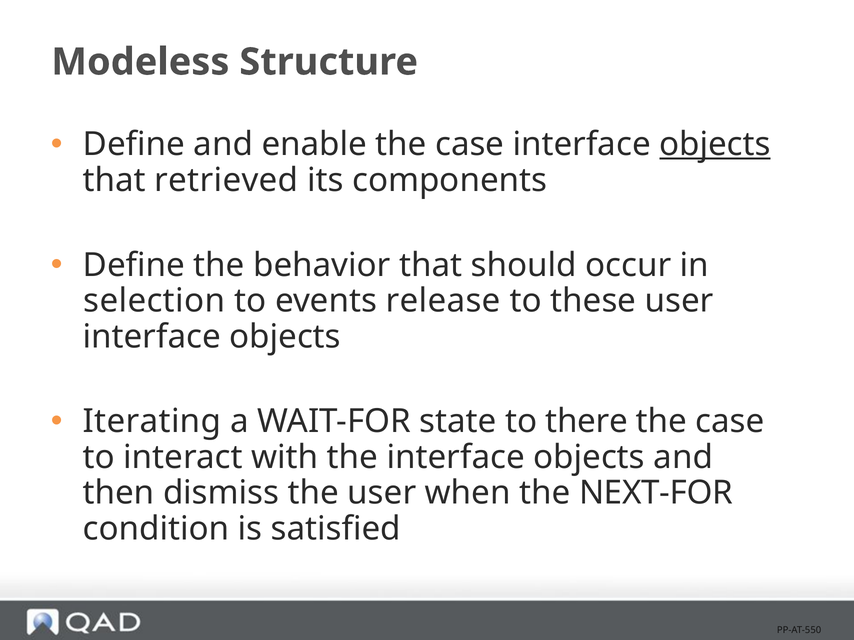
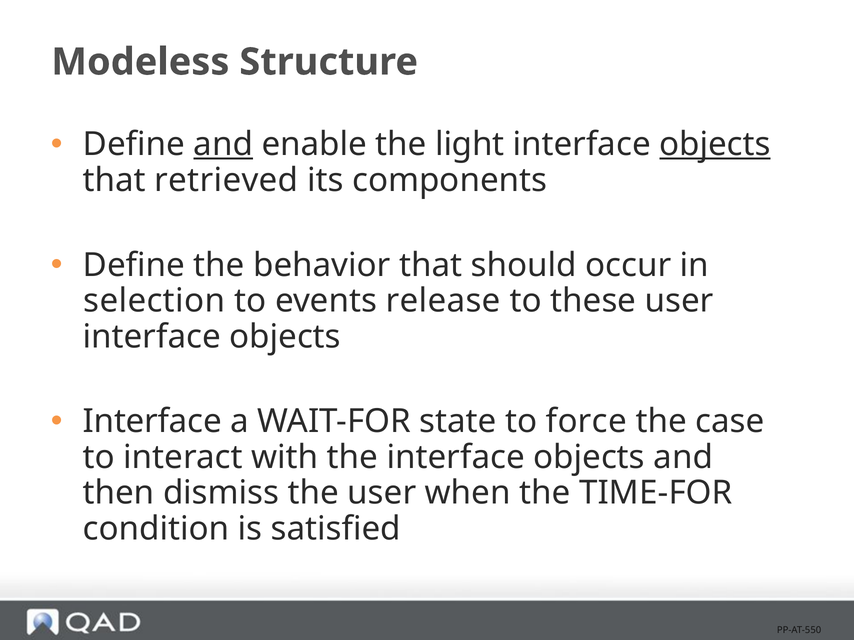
and underline: none -> present (223, 145)
enable the case: case -> light (470, 145)
Iterating: Iterating -> Interface (152, 422)
there: there -> force (586, 422)
NEXT-FOR: NEXT-FOR -> TIME-FOR (656, 493)
